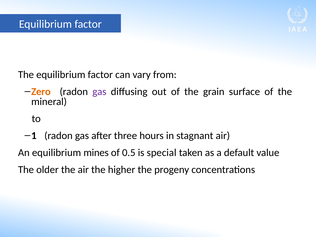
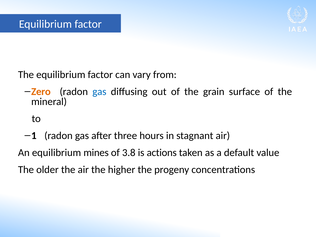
gas colour: purple -> blue (99, 92)
0.5: 0.5 -> 3.8 (129, 153)
special: special -> actions (162, 153)
